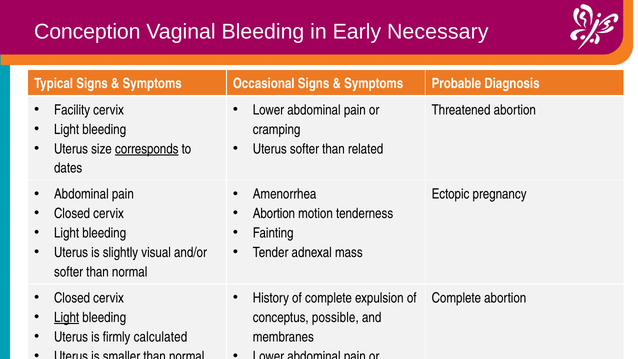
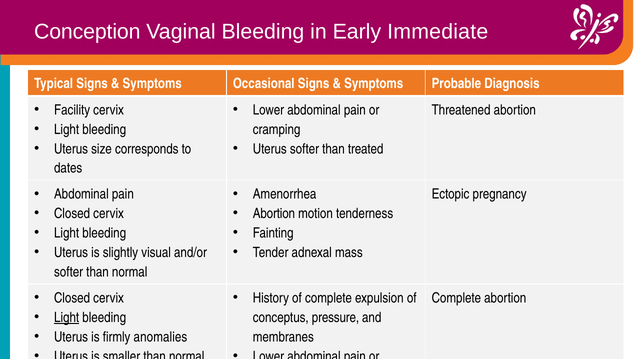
Necessary: Necessary -> Immediate (438, 32)
corresponds underline: present -> none (147, 149)
related: related -> treated (366, 149)
possible: possible -> pressure (335, 317)
calculated: calculated -> anomalies (160, 337)
